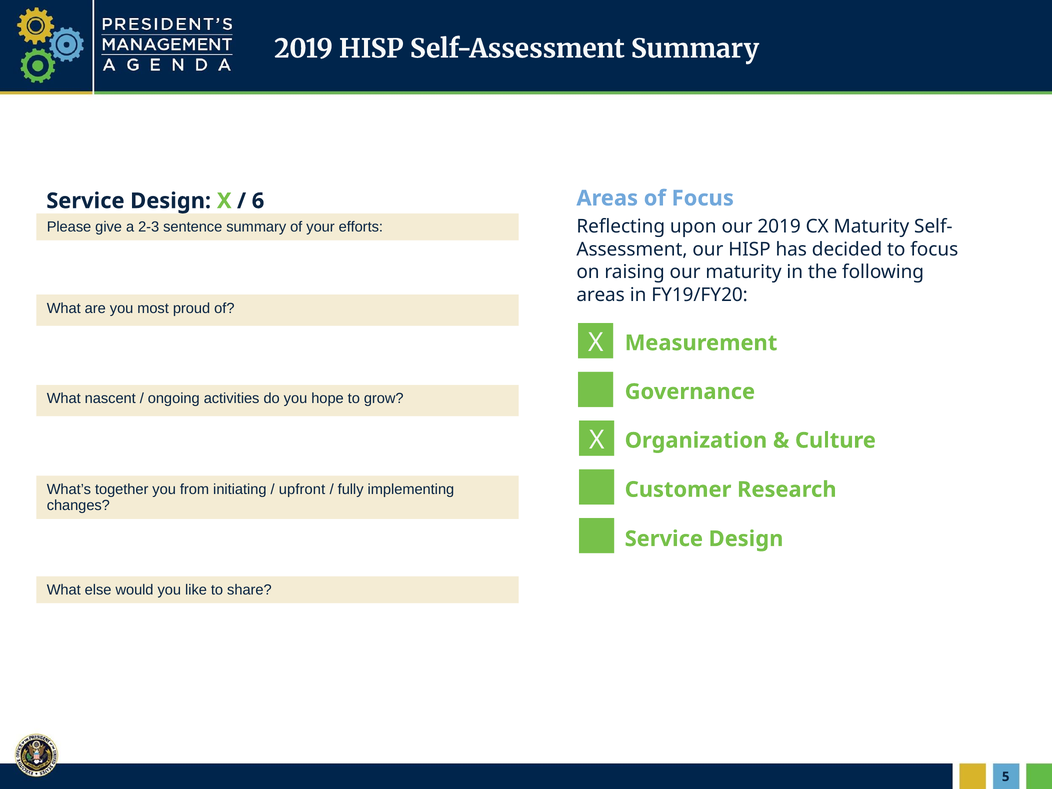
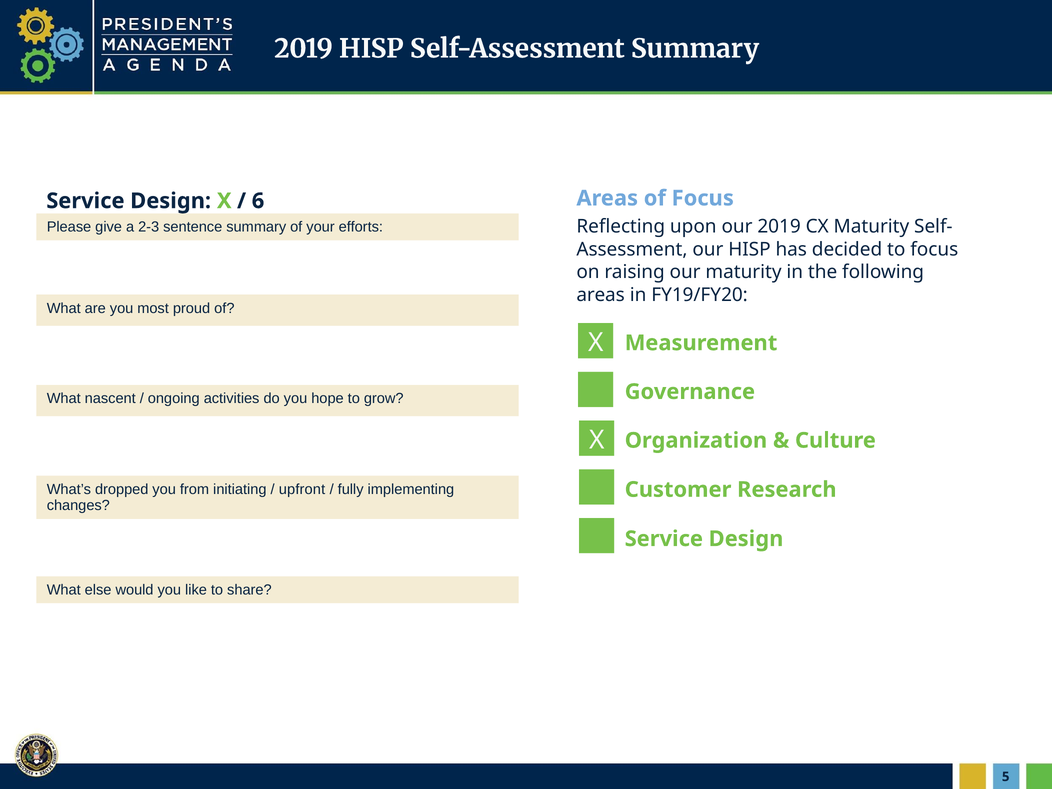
together: together -> dropped (122, 489)
